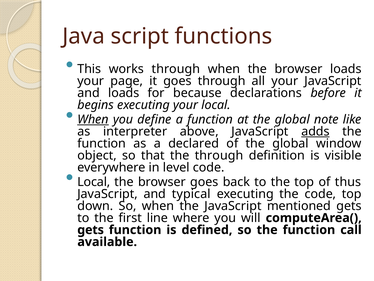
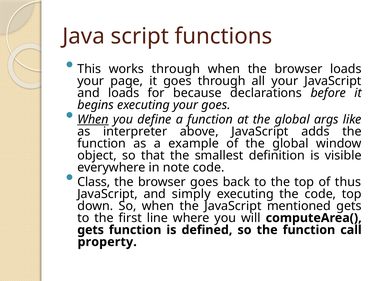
your local: local -> goes (216, 105)
note: note -> args (326, 119)
adds underline: present -> none (315, 131)
declared: declared -> example (194, 143)
the through: through -> smallest (219, 155)
level: level -> note (176, 167)
Local: Local -> Class (94, 182)
typical: typical -> simply (191, 194)
available: available -> property (107, 241)
